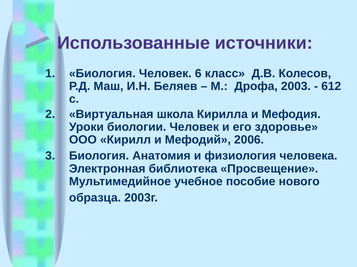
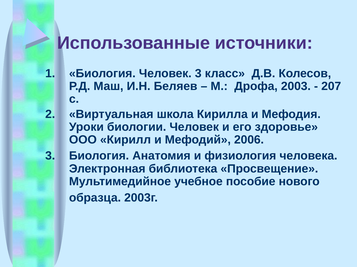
Человек 6: 6 -> 3 (198, 74)
612: 612 -> 207 (331, 86)
